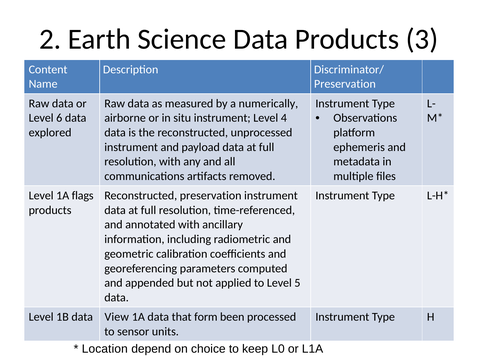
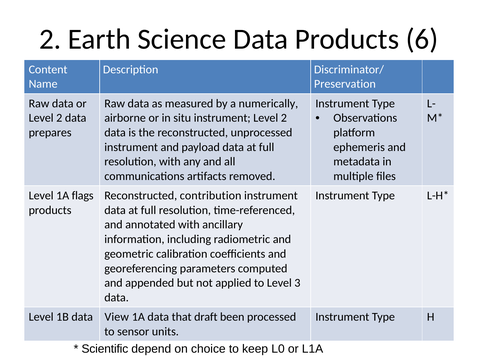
3: 3 -> 6 (422, 39)
6: 6 -> 2 (59, 118)
instrument Level 4: 4 -> 2 (284, 118)
explored: explored -> prepares (50, 133)
Reconstructed preservation: preservation -> contribution (211, 196)
5: 5 -> 3 (297, 283)
form: form -> draft (206, 317)
Location: Location -> Scientific (105, 350)
